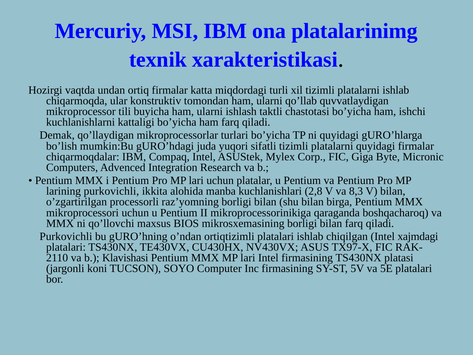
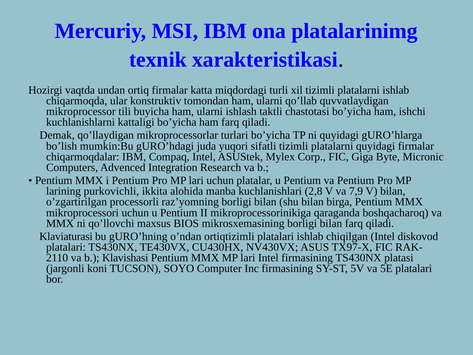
8,3: 8,3 -> 7,9 (356, 191)
Purkovichli: Purkovichli -> Klaviaturasi (66, 236)
xajmdagi: xajmdagi -> diskovod (418, 236)
